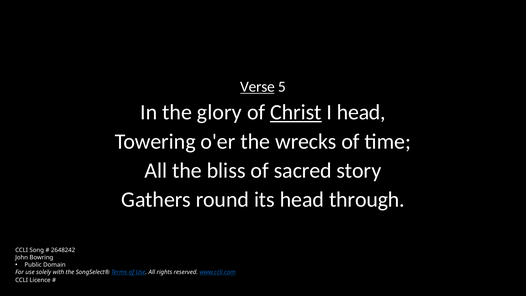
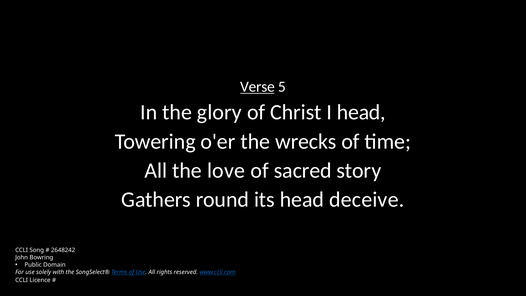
Christ underline: present -> none (296, 112)
bliss: bliss -> love (226, 171)
through: through -> deceive (367, 200)
